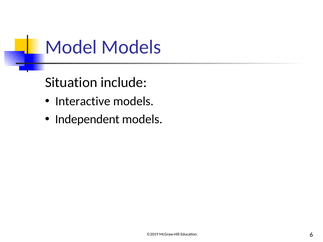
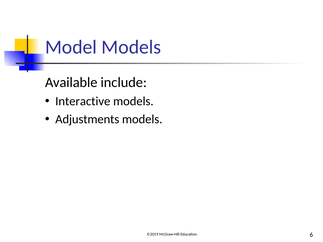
Situation: Situation -> Available (71, 83)
Independent: Independent -> Adjustments (87, 119)
